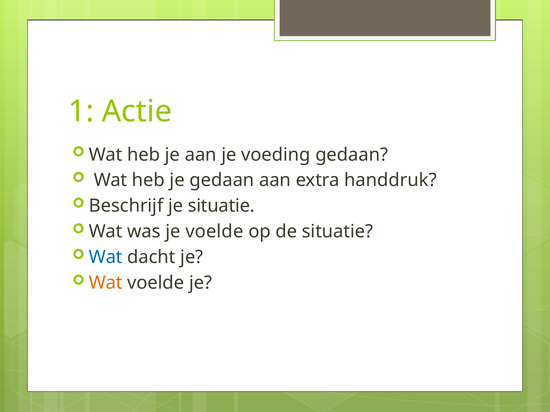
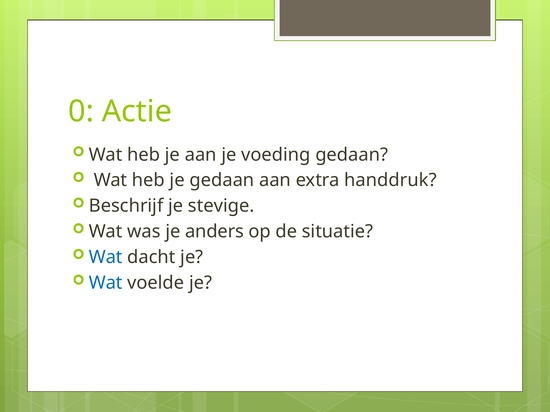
1: 1 -> 0 (81, 112)
je situatie: situatie -> stevige (221, 206)
je voelde: voelde -> anders (215, 232)
Wat colour: orange -> blue (106, 283)
